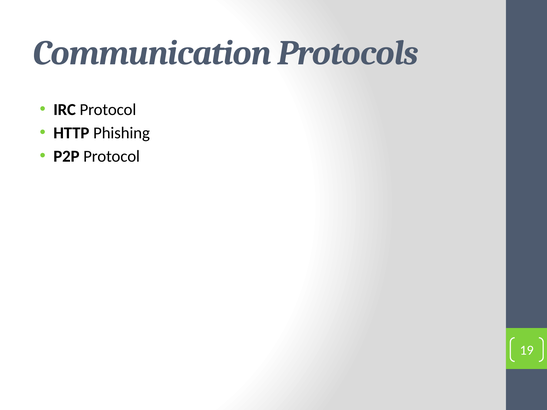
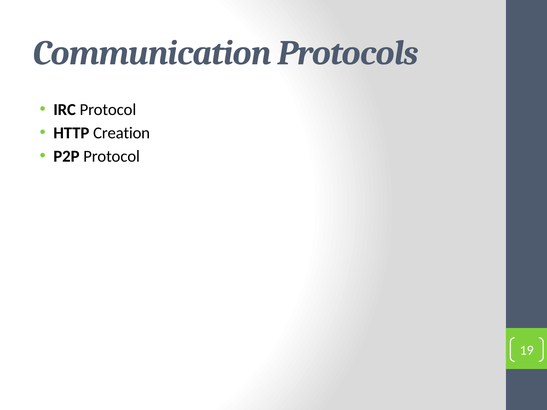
Phishing: Phishing -> Creation (122, 133)
